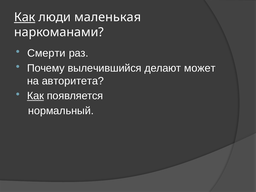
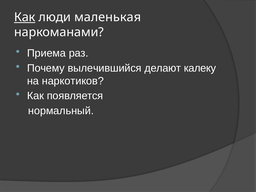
Смерти: Смерти -> Приема (46, 53)
может: может -> калеку (200, 68)
авторитета: авторитета -> наркотиков (73, 81)
Как underline: present -> none (35, 96)
